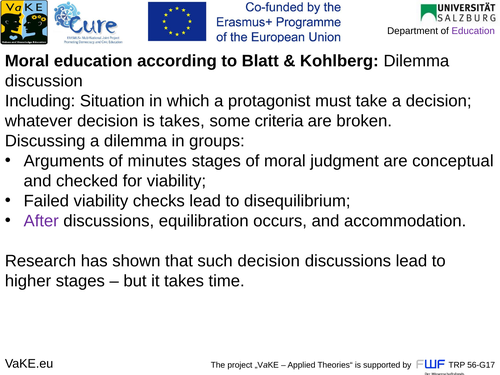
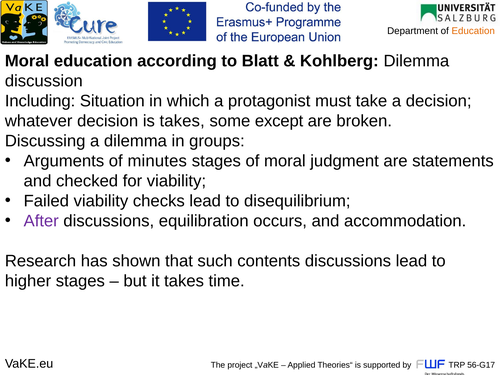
Education colour: purple -> orange (473, 31)
criteria: criteria -> except (279, 121)
conceptual: conceptual -> statements (453, 161)
such decision: decision -> contents (269, 261)
